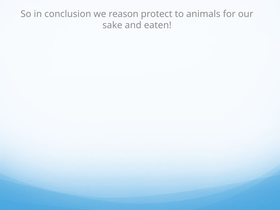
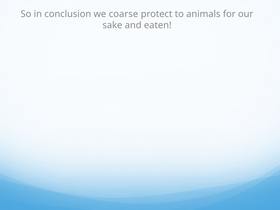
reason: reason -> coarse (123, 14)
